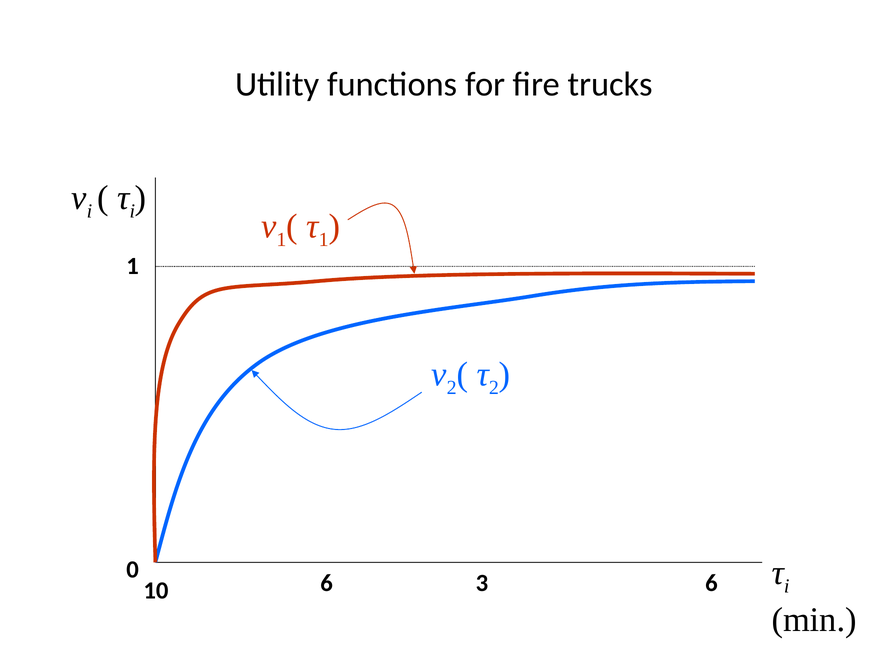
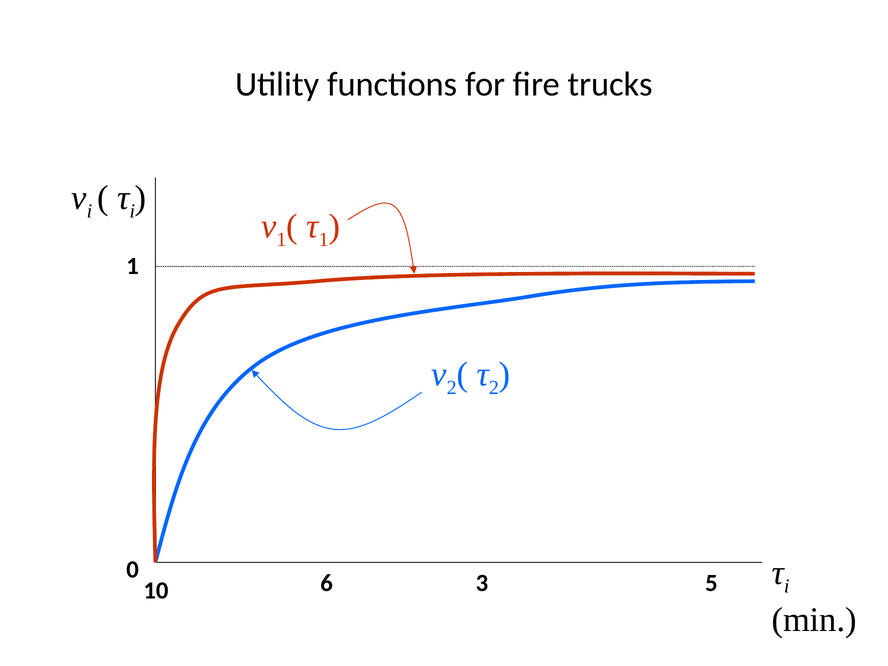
3 6: 6 -> 5 (711, 583)
